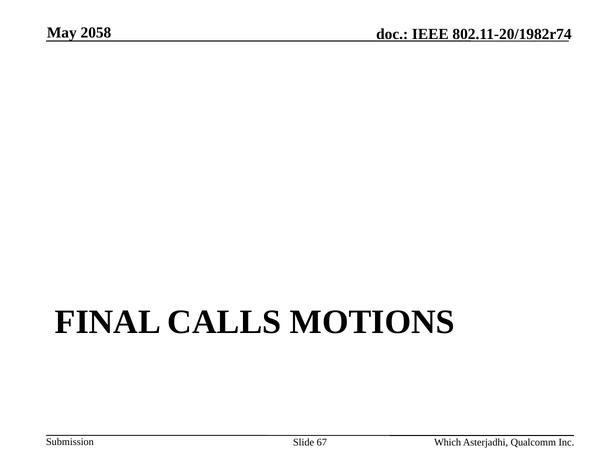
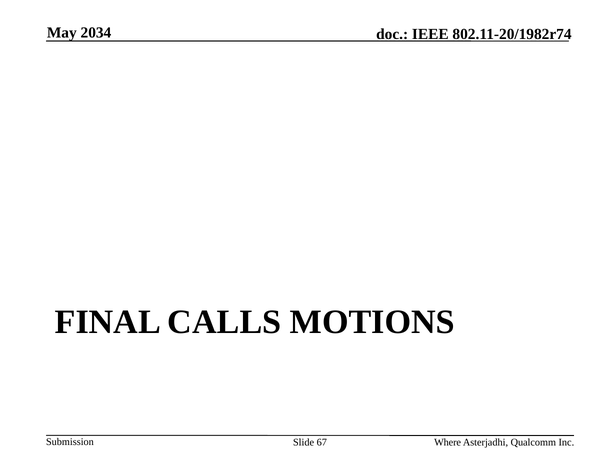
2058: 2058 -> 2034 (96, 33)
Which: Which -> Where (448, 442)
